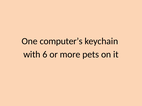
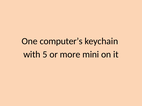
6: 6 -> 5 (45, 55)
pets: pets -> mini (91, 55)
